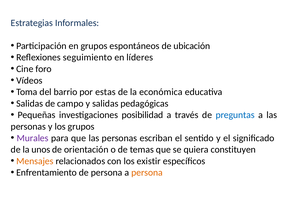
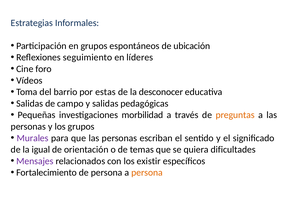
económica: económica -> desconocer (161, 92)
posibilidad: posibilidad -> morbilidad (142, 115)
preguntas colour: blue -> orange (235, 115)
unos: unos -> igual (41, 150)
constituyen: constituyen -> dificultades (233, 150)
Mensajes colour: orange -> purple (35, 161)
Enfrentamiento: Enfrentamiento -> Fortalecimiento (47, 173)
